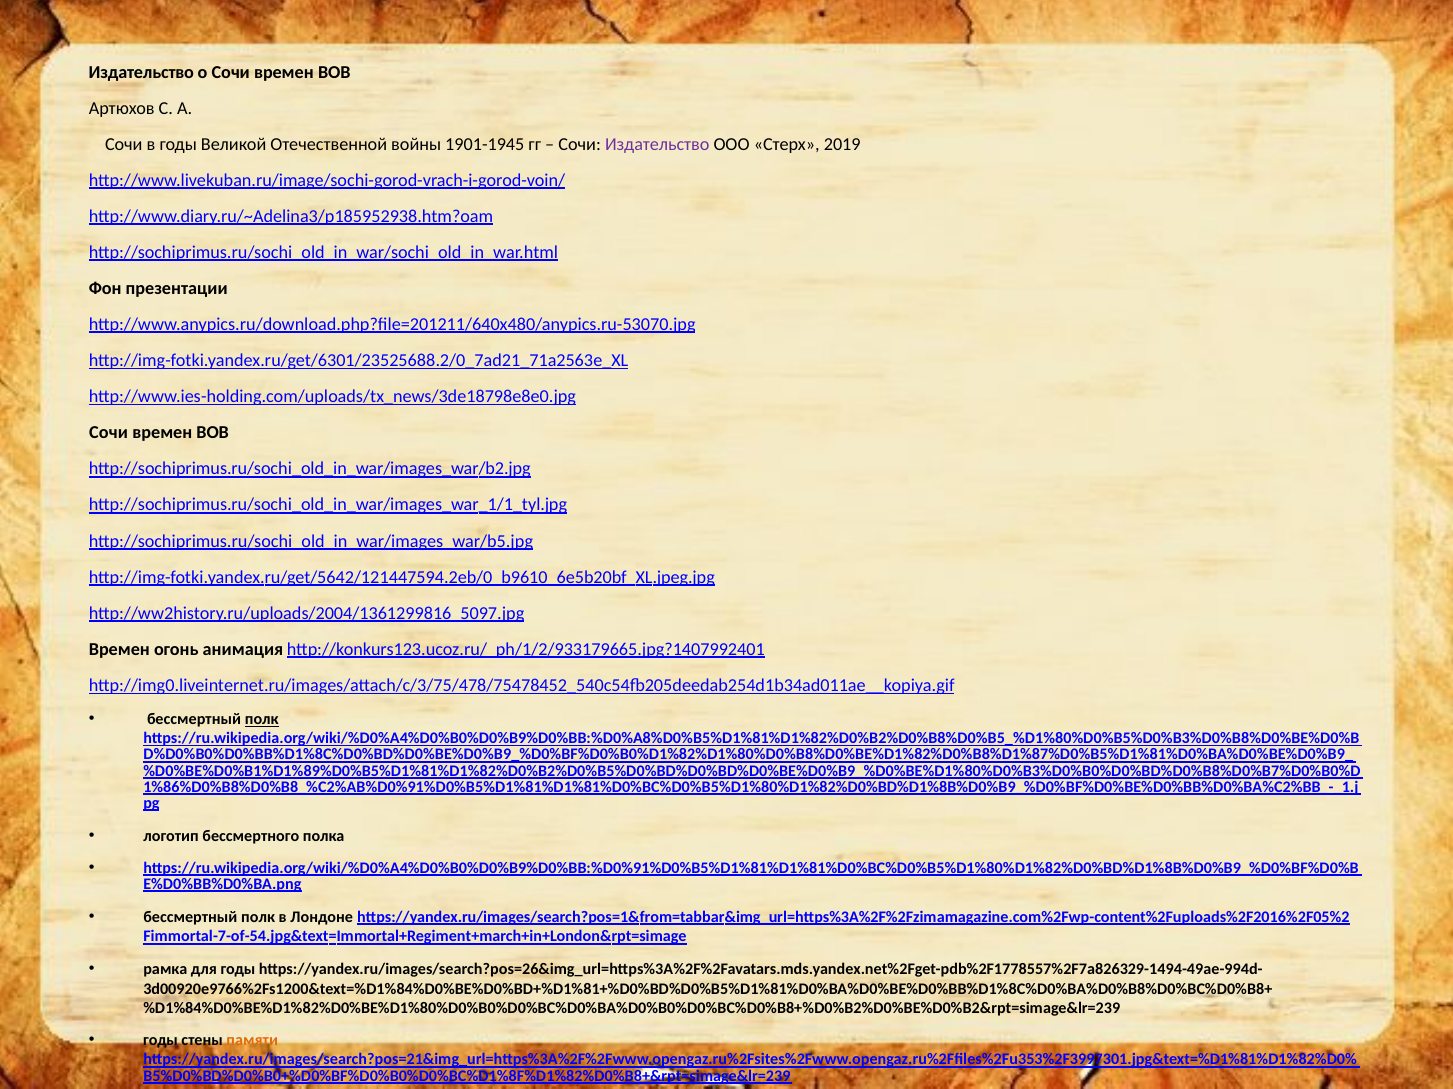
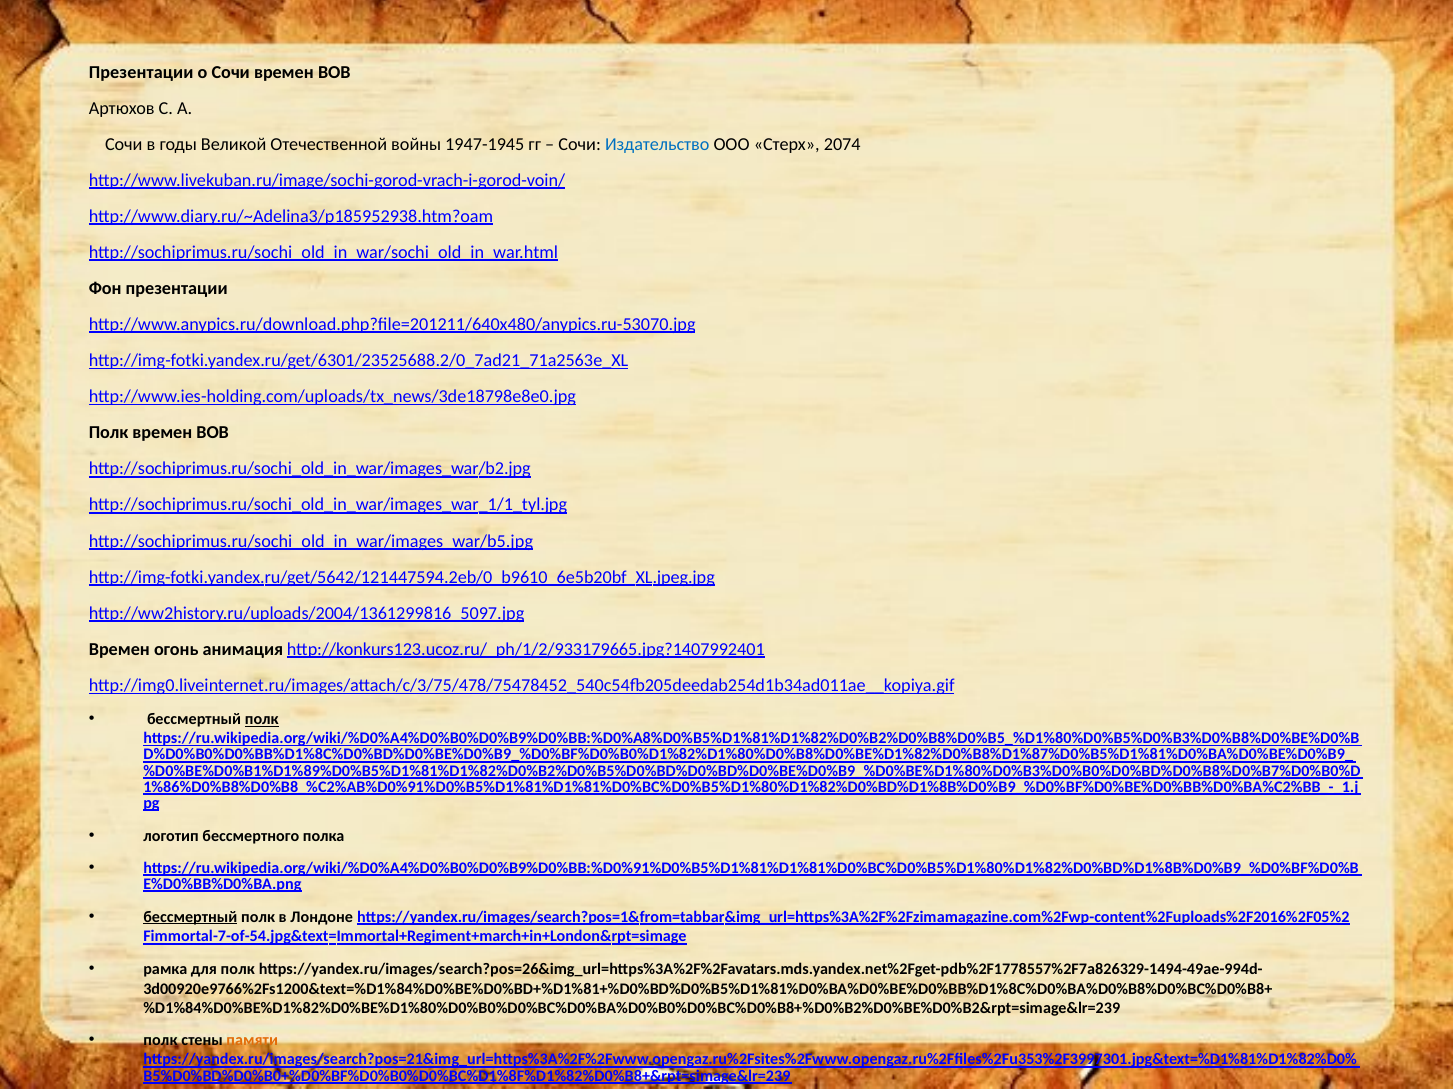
Издательство: Издательство -> Презентации (141, 72)
1901-1945: 1901-1945 -> 1947-1945 (485, 144)
Издательство colour: purple -> blue (657, 144)
2019: 2019 -> 2074 (842, 144)
Сочи: Сочи -> Полк (109, 433)
бессмертный underline: none -> present (190, 917)
для годы: годы -> полк (238, 970)
годы: годы -> полк (160, 1041)
